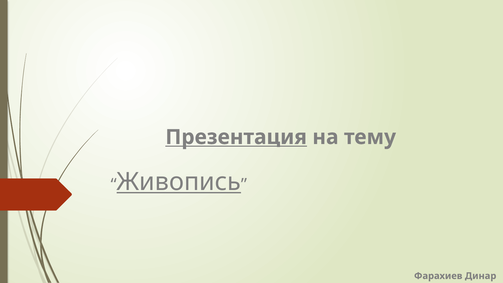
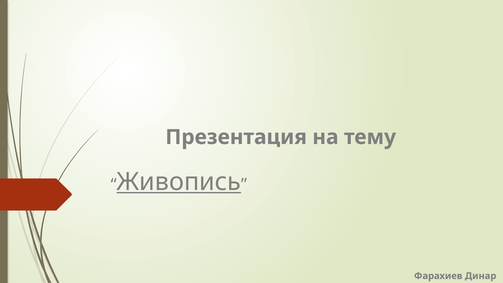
Презентация underline: present -> none (236, 137)
